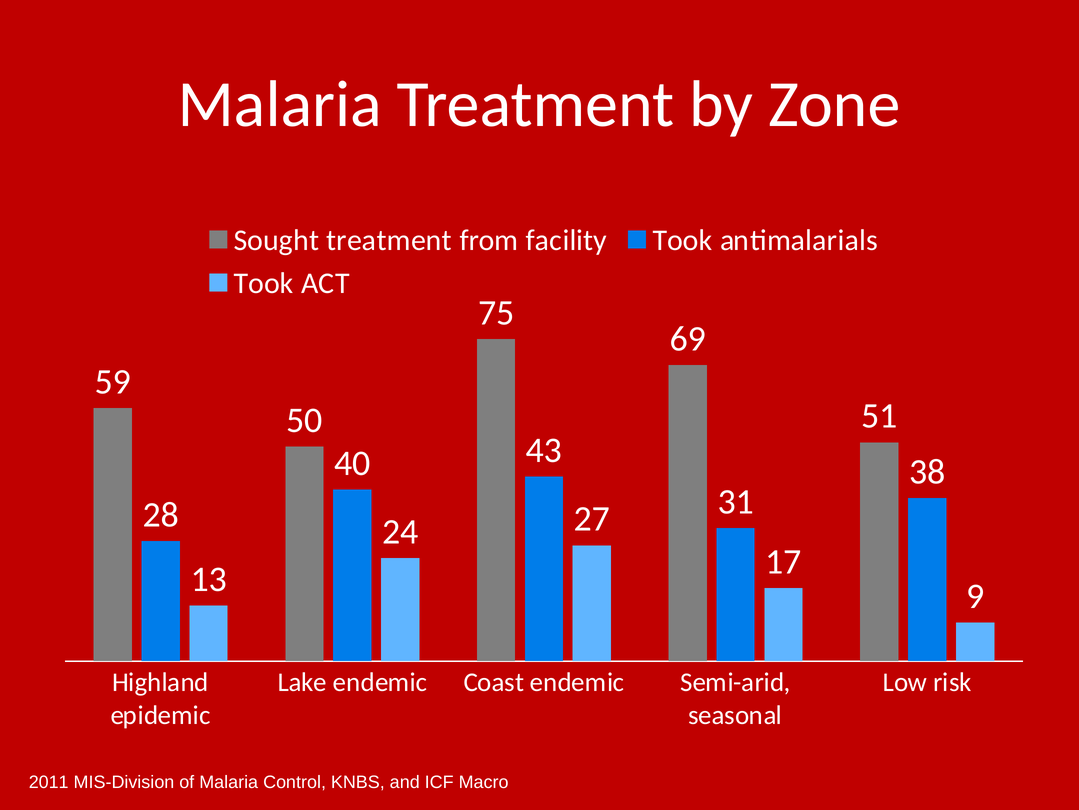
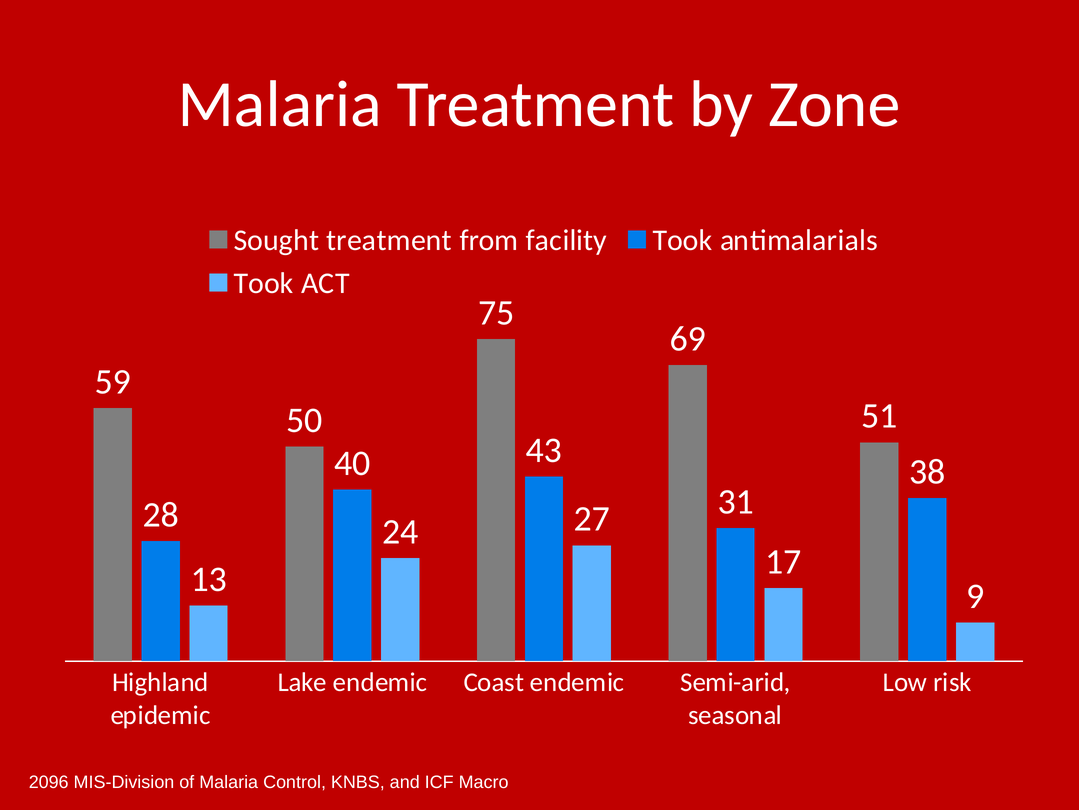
2011: 2011 -> 2096 (49, 782)
